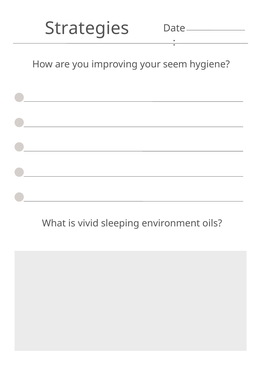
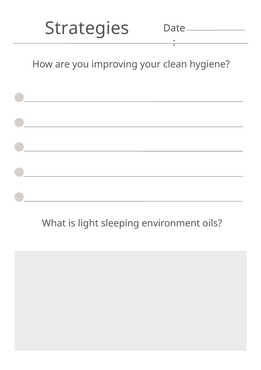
seem: seem -> clean (175, 64)
vivid: vivid -> light (88, 223)
